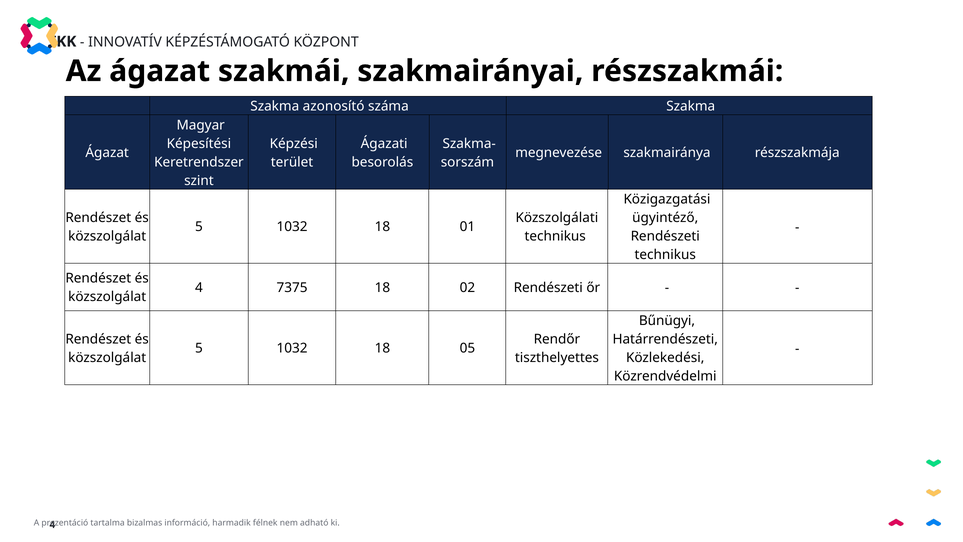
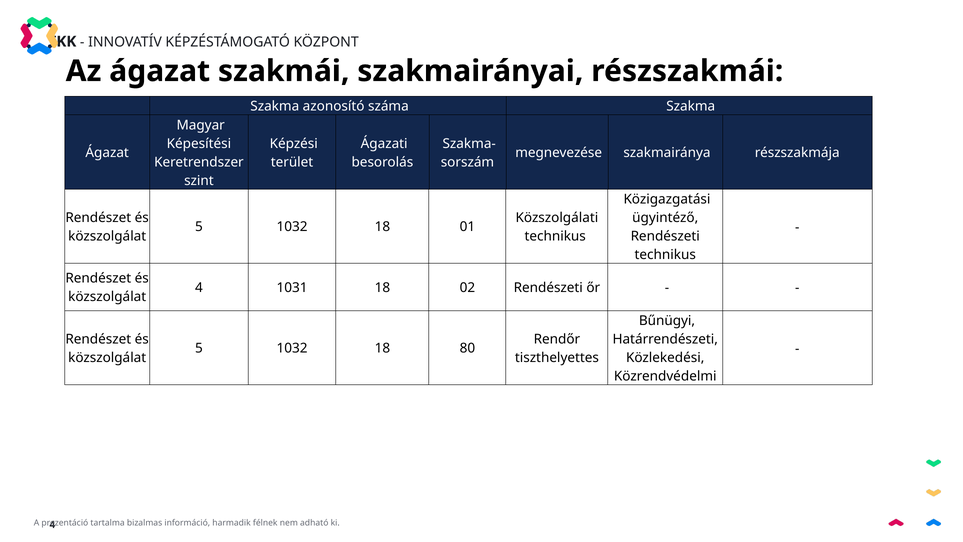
7375: 7375 -> 1031 (292, 288)
05: 05 -> 80 (467, 348)
